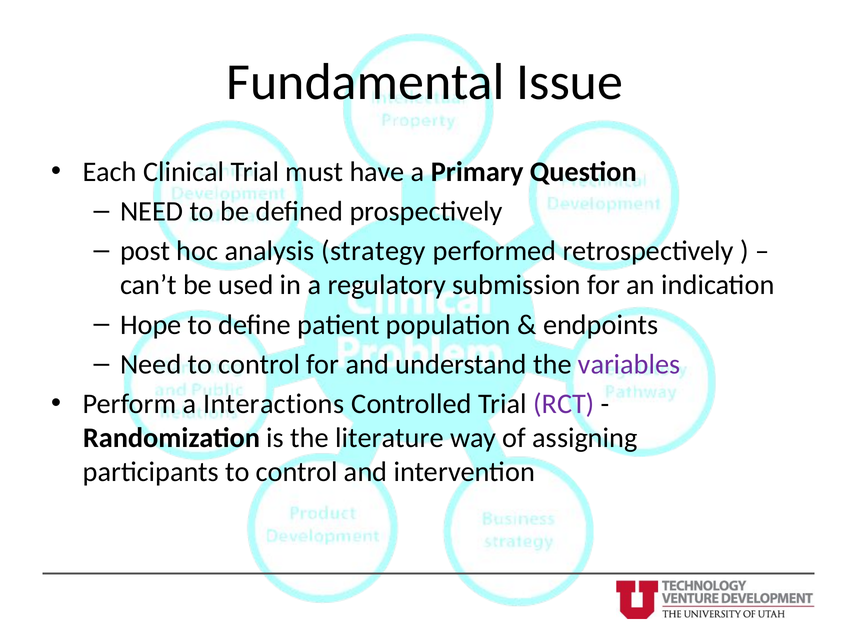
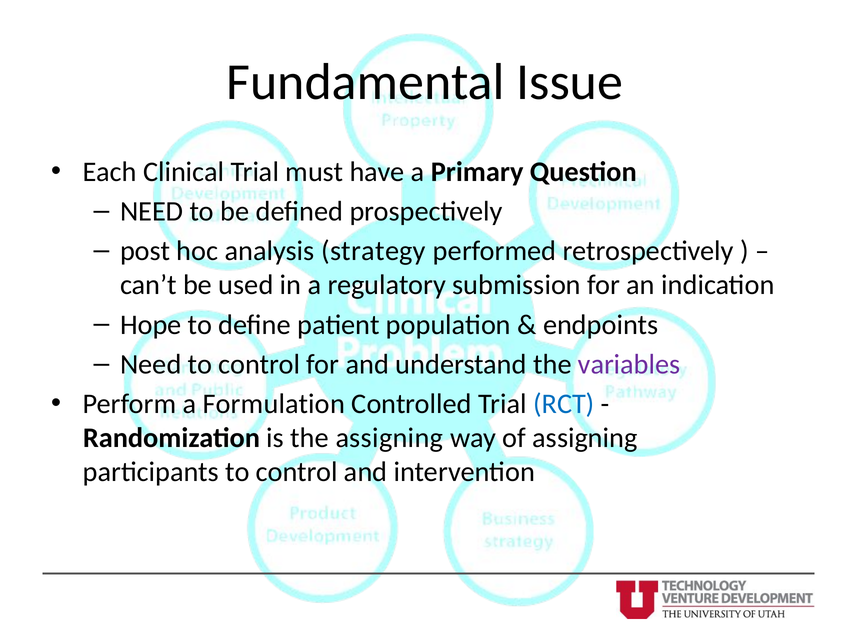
Interactions: Interactions -> Formulation (274, 404)
RCT colour: purple -> blue (564, 404)
the literature: literature -> assigning (389, 438)
